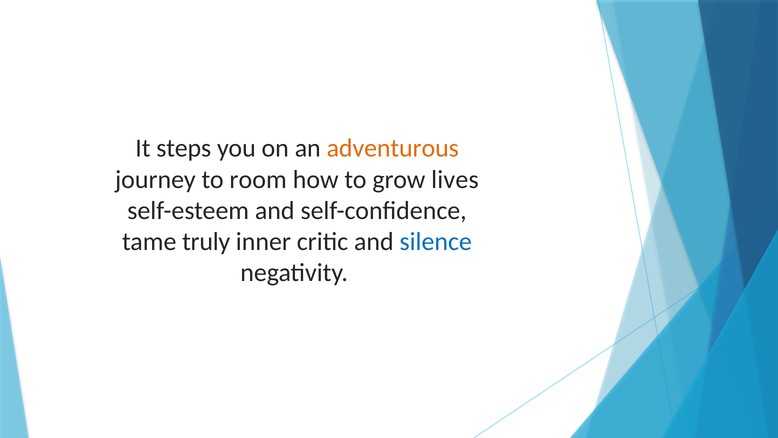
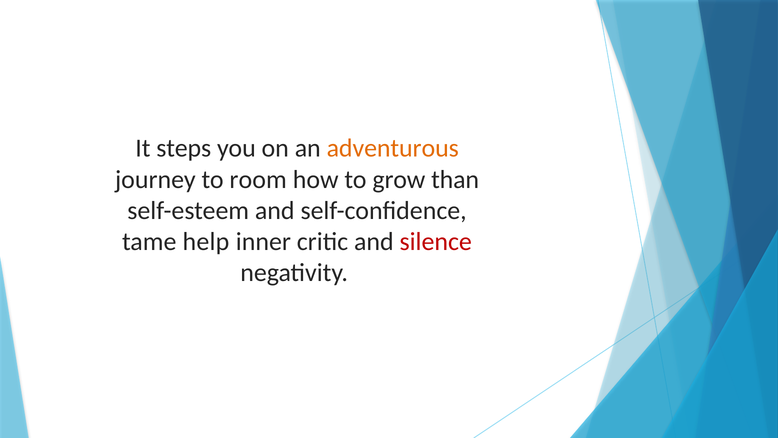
lives: lives -> than (455, 179)
truly: truly -> help (206, 242)
silence colour: blue -> red (436, 242)
